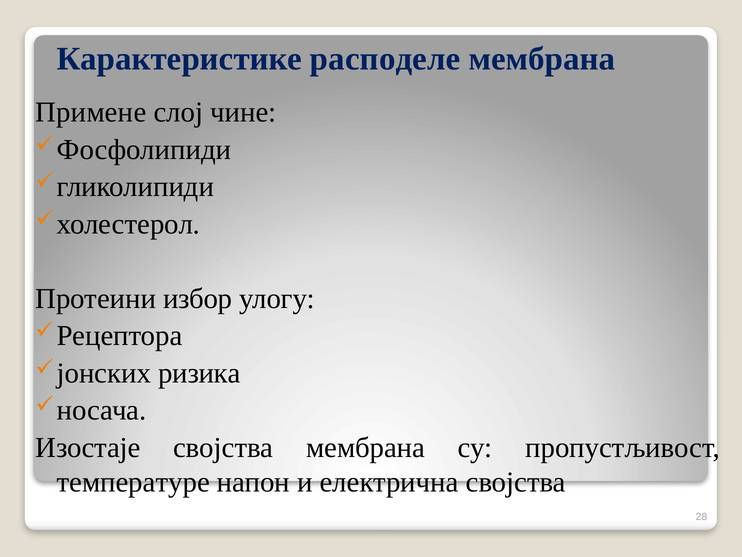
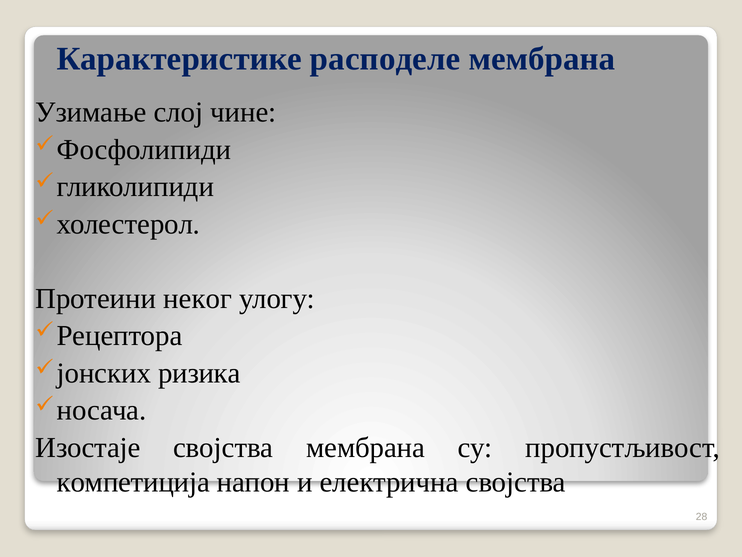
Примене: Примене -> Узимање (91, 112)
избор: избор -> неког (198, 298)
температуре: температуре -> компетиција (133, 482)
